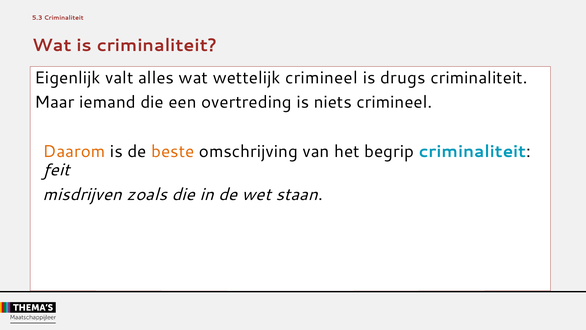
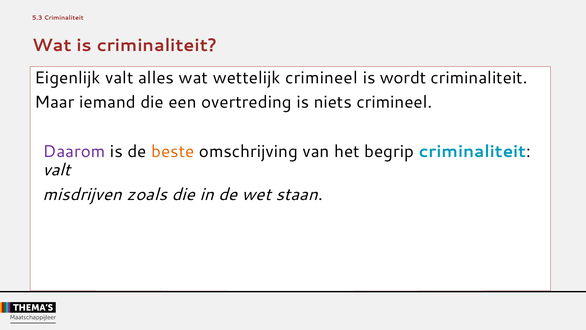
drugs: drugs -> wordt (403, 78)
Daarom colour: orange -> purple (74, 151)
feit: feit -> valt (57, 170)
